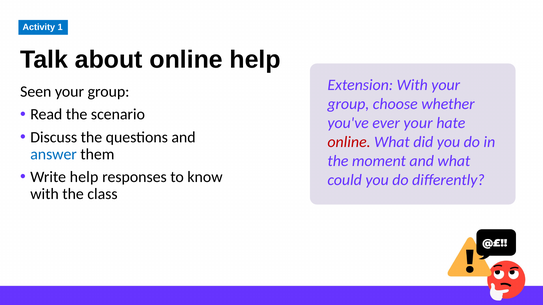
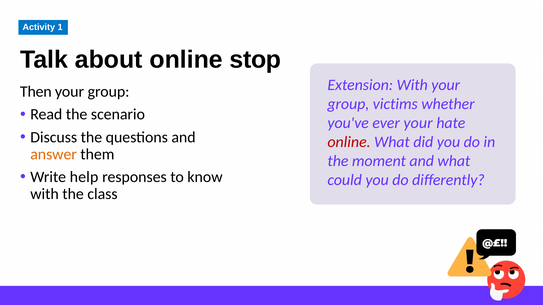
online help: help -> stop (255, 60)
Seen: Seen -> Then (36, 92)
choose: choose -> victims (395, 104)
answer colour: blue -> orange (54, 154)
